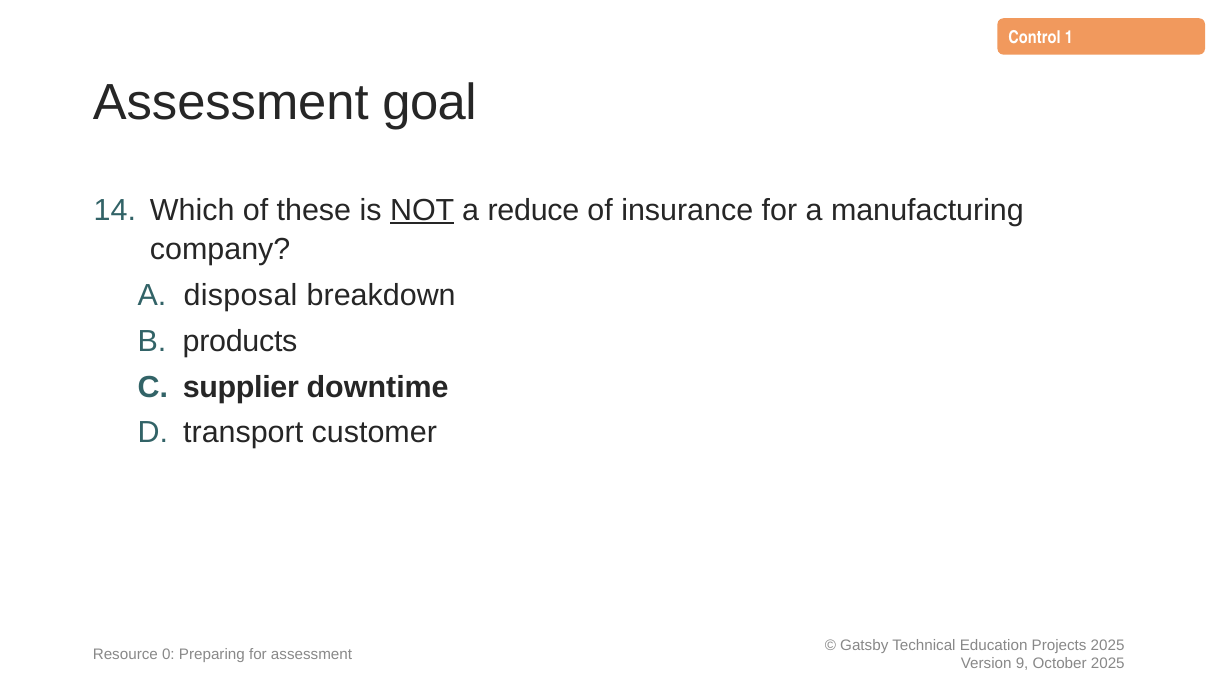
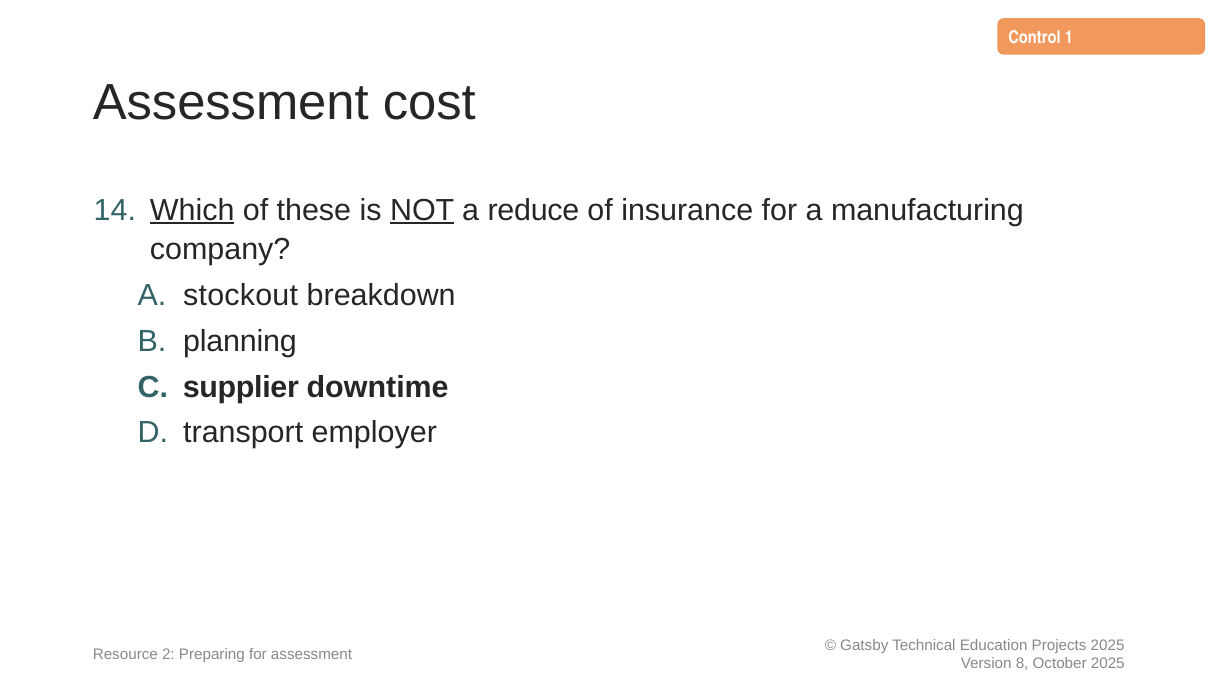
goal: goal -> cost (429, 102)
Which underline: none -> present (192, 210)
disposal: disposal -> stockout (241, 295)
products: products -> planning (240, 341)
customer: customer -> employer (374, 433)
0: 0 -> 2 (168, 655)
9: 9 -> 8 (1022, 663)
